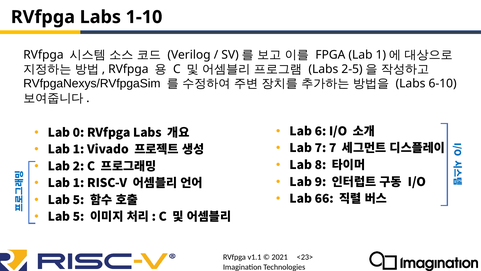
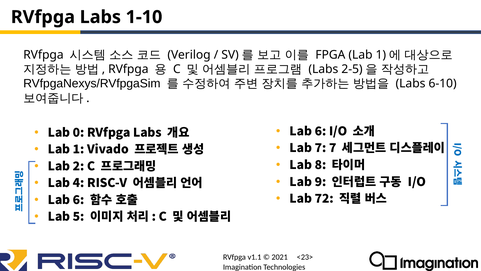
1: 1 -> 4 (79, 183)
66: 66 -> 72 (324, 199)
5: 5 -> 6 (79, 200)
